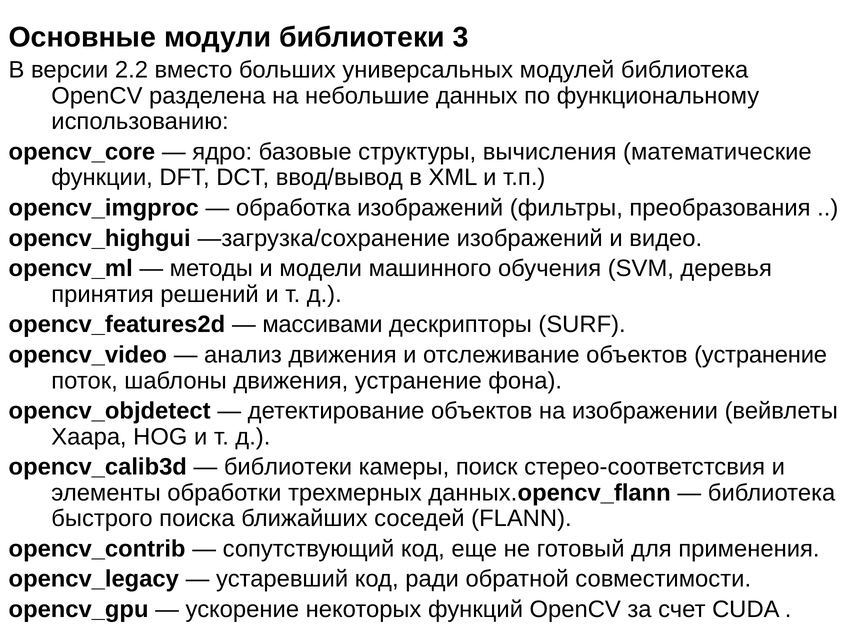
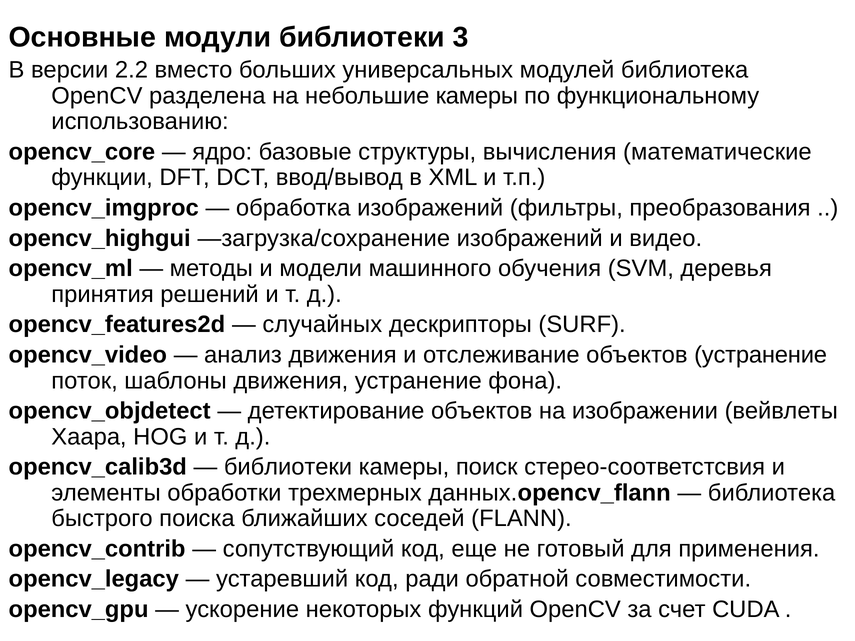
небольшие данных: данных -> камеры (477, 96)
массивами: массивами -> случайных (322, 325)
